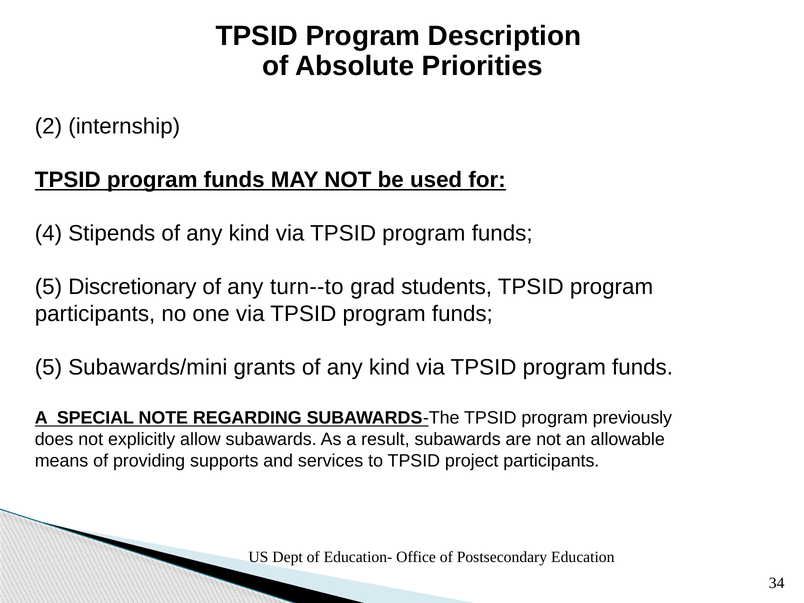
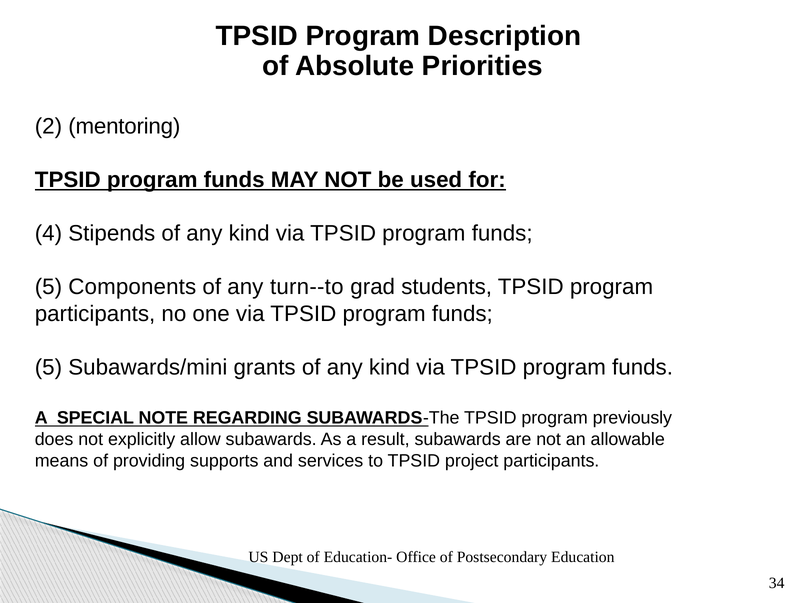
internship: internship -> mentoring (124, 126)
Discretionary: Discretionary -> Components (132, 287)
